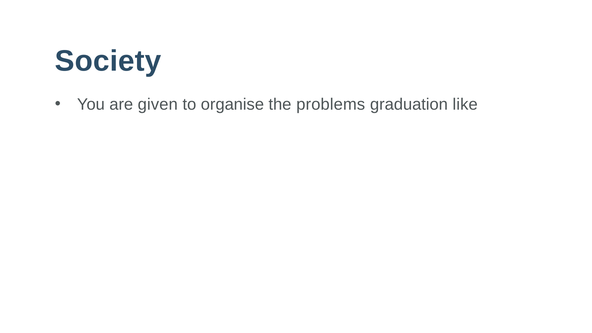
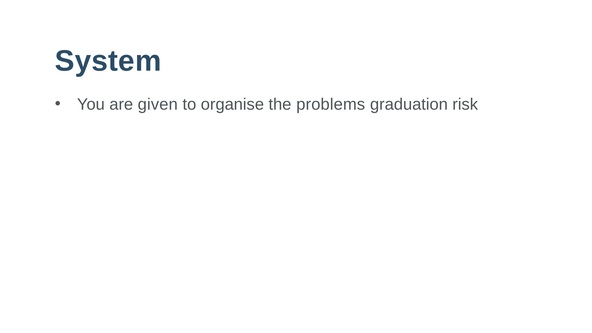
Society: Society -> System (108, 61)
like: like -> risk (465, 104)
